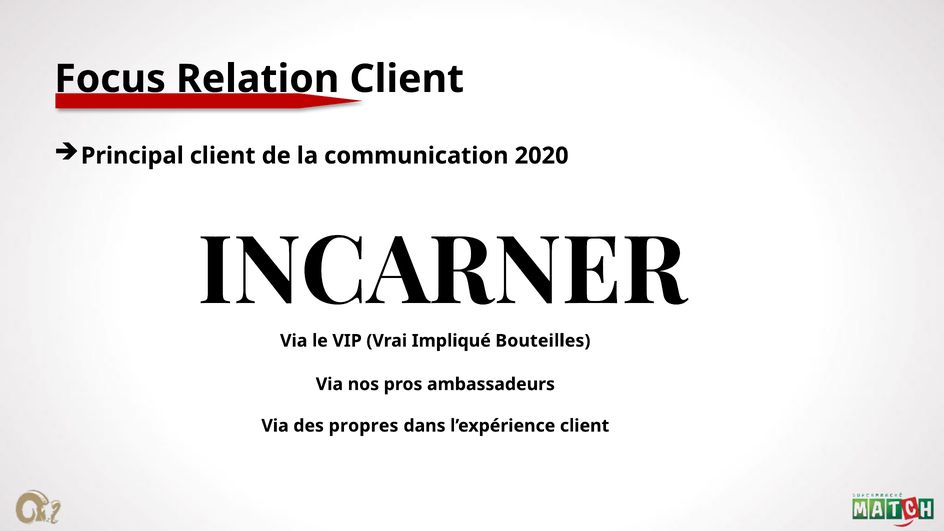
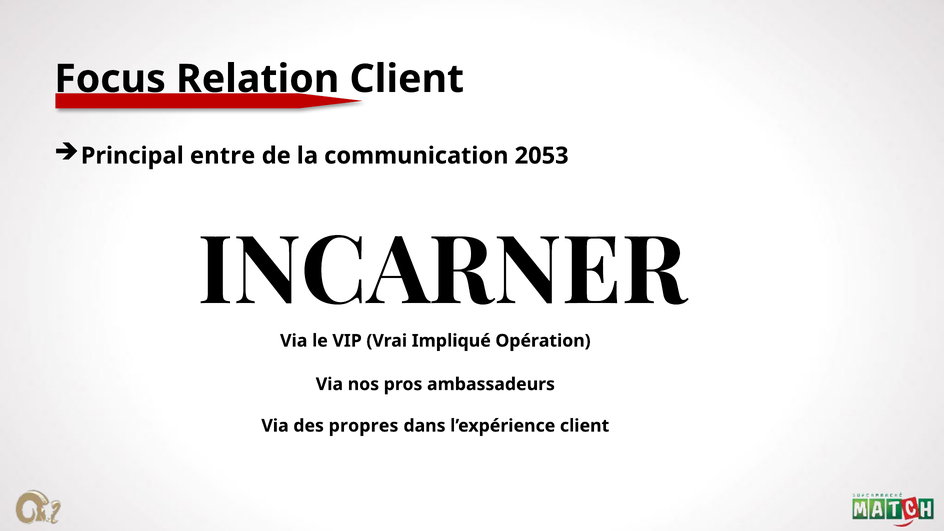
Principal client: client -> entre (223, 156)
2020: 2020 -> 2053 (542, 156)
Bouteilles: Bouteilles -> Opération (543, 341)
